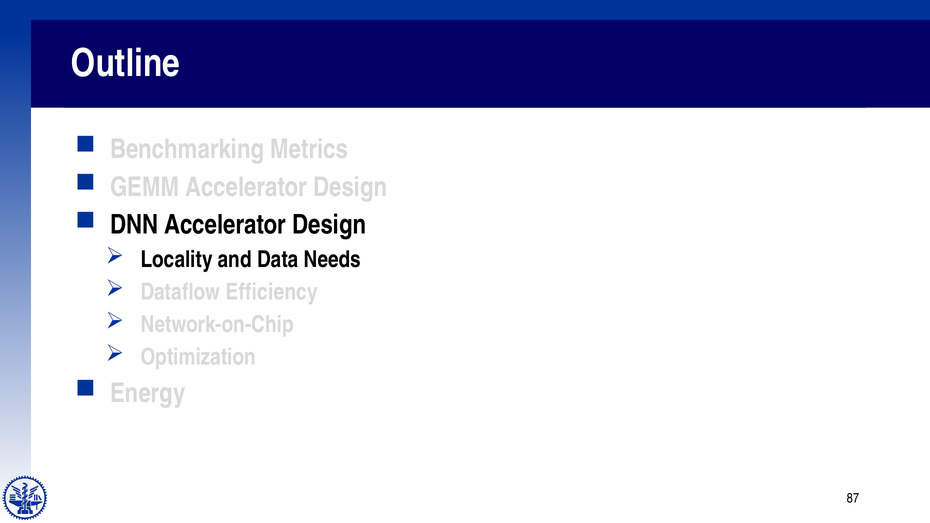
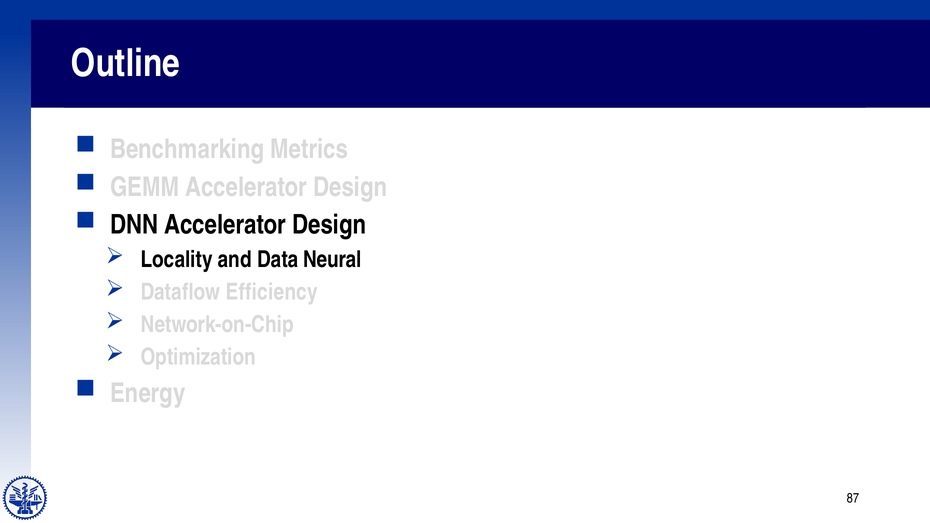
Needs: Needs -> Neural (333, 260)
